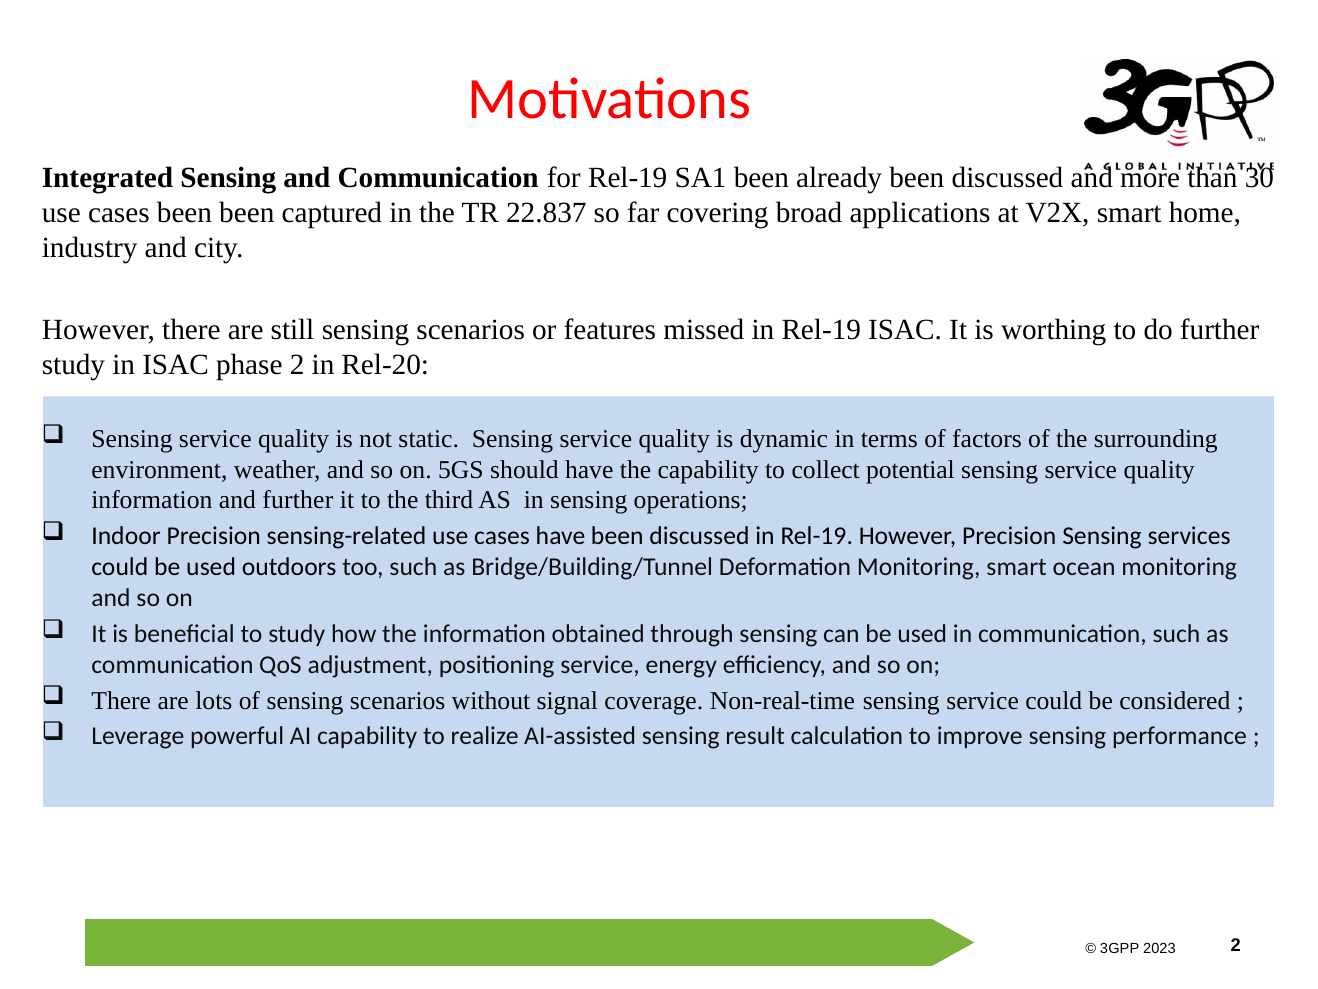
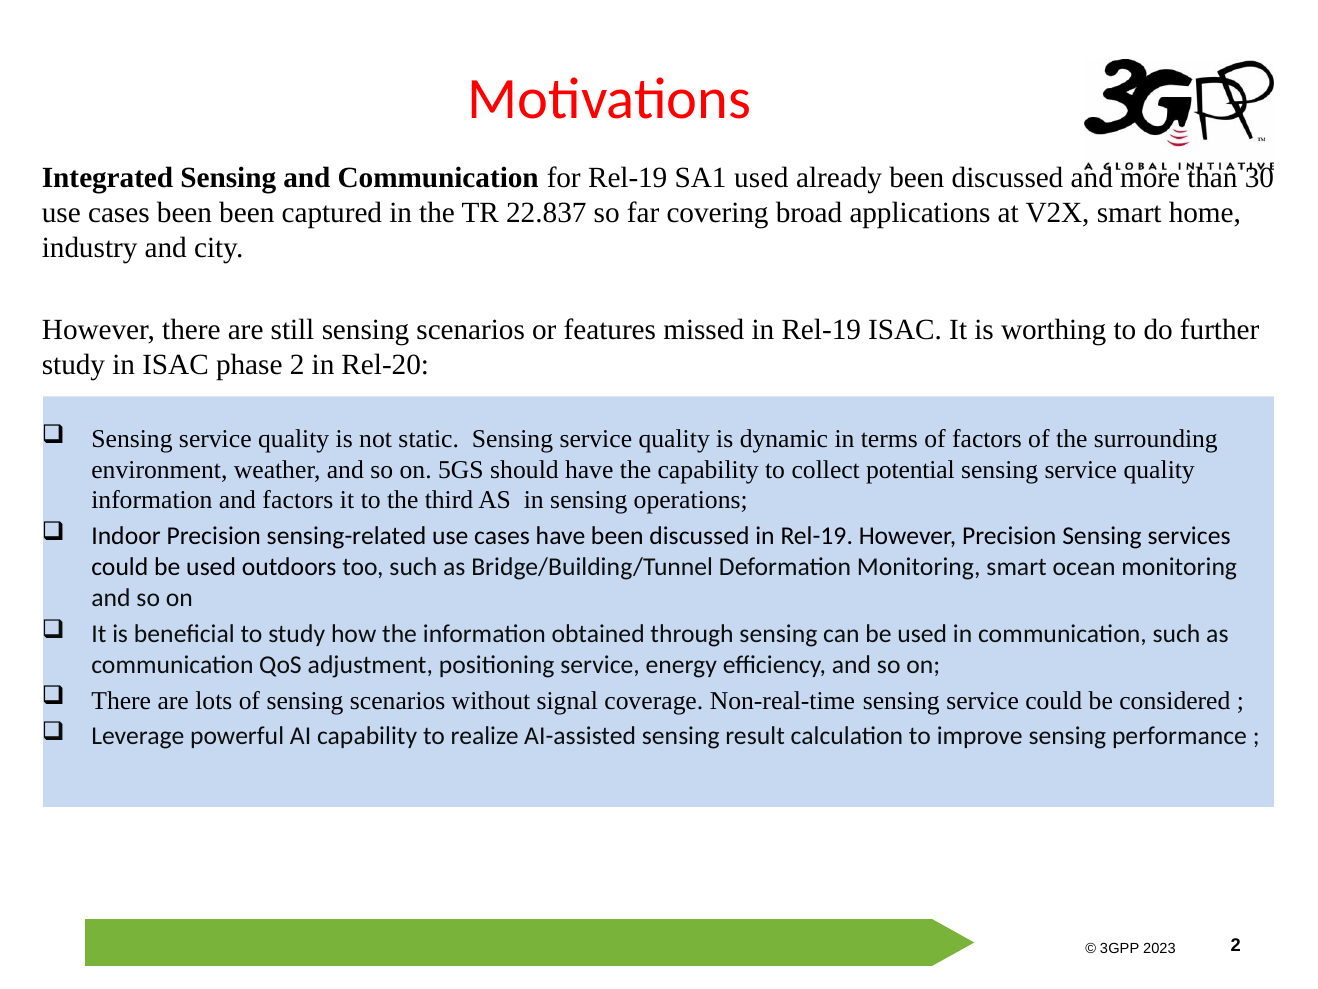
SA1 been: been -> used (761, 178)
and further: further -> factors (298, 500)
